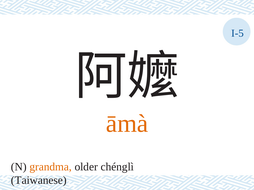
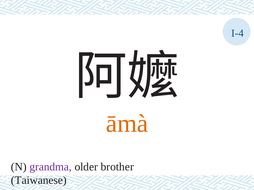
I-5: I-5 -> I-4 (238, 33)
grandma colour: orange -> purple (51, 167)
chénglì: chénglì -> brother (117, 167)
